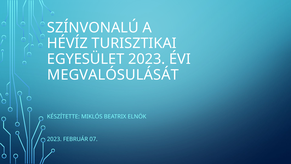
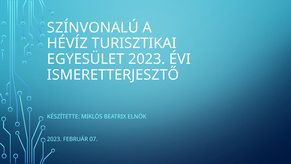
MEGVALÓSULÁSÁT: MEGVALÓSULÁSÁT -> ISMERETTERJESZTŐ (113, 75)
